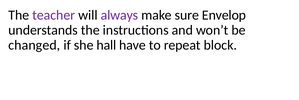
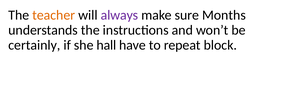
teacher colour: purple -> orange (54, 15)
Envelop: Envelop -> Months (224, 15)
changed: changed -> certainly (34, 45)
